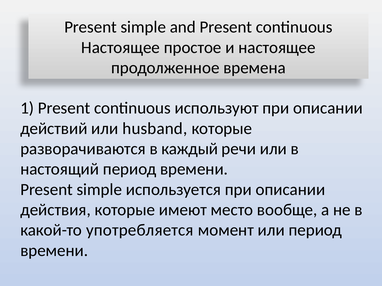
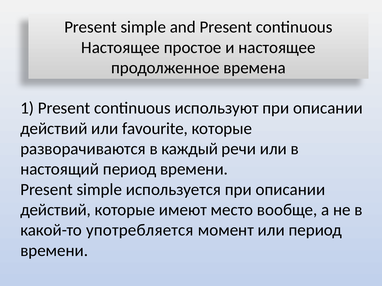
husband: husband -> favourite (155, 129)
действия: действия -> действий (56, 210)
